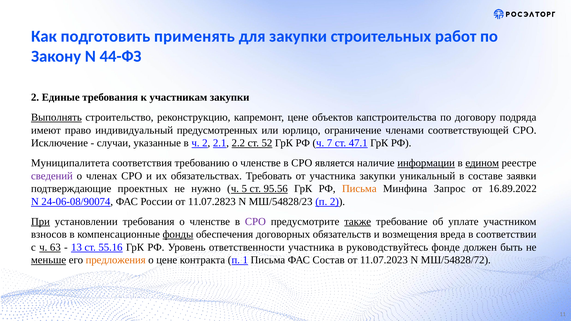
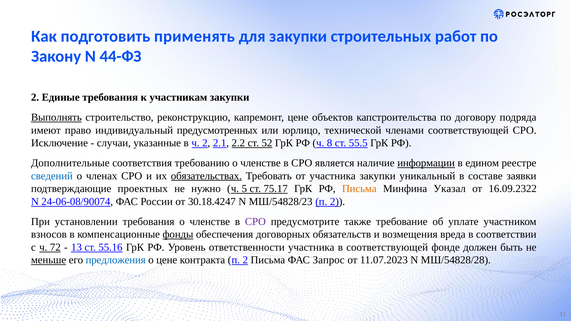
ограничение: ограничение -> технической (353, 130)
7: 7 -> 8 (330, 143)
47.1: 47.1 -> 55.5 (358, 143)
Муниципалитета: Муниципалитета -> Дополнительные (70, 163)
едином underline: present -> none (482, 163)
сведений colour: purple -> blue (52, 176)
обязательствах underline: none -> present (206, 176)
95.56: 95.56 -> 75.17 (276, 189)
Запрос: Запрос -> Указал (450, 189)
16.89.2022: 16.89.2022 -> 16.09.2322 (513, 189)
11.07.2823: 11.07.2823 -> 30.18.4247 (212, 202)
При underline: present -> none (40, 222)
также underline: present -> none (358, 222)
63: 63 -> 72 (55, 247)
в руководствуйтесь: руководствуйтесь -> соответствующей (387, 247)
предложения colour: orange -> blue (116, 260)
контракта п 1: 1 -> 2 (245, 260)
Состав: Состав -> Запрос (329, 260)
МШ/54828/72: МШ/54828/72 -> МШ/54828/28 (456, 260)
